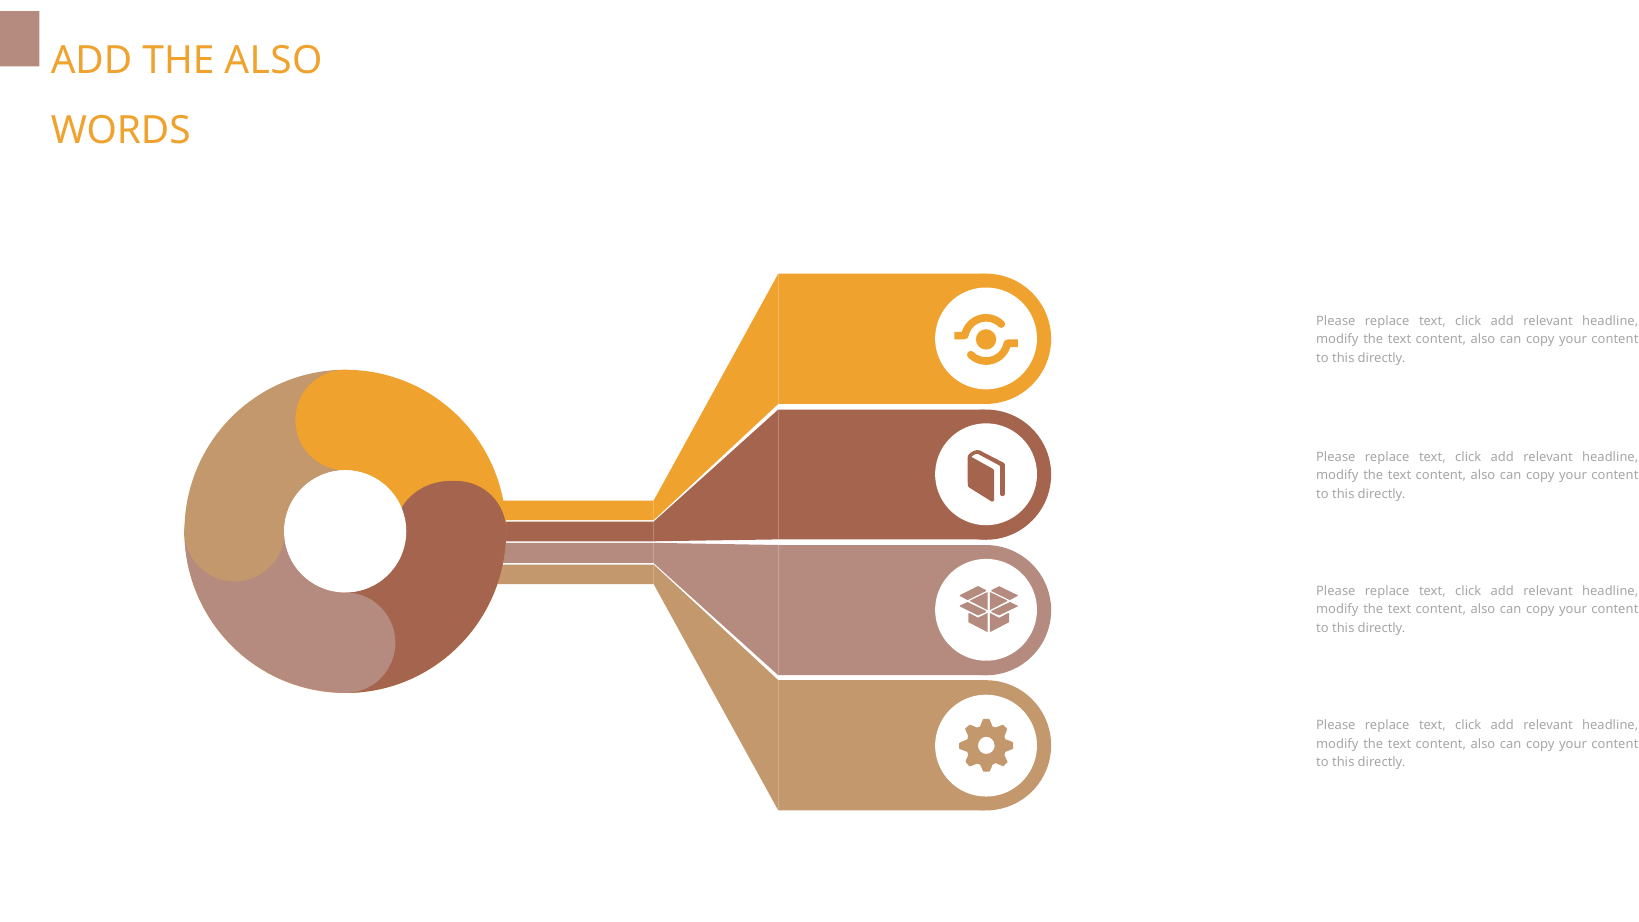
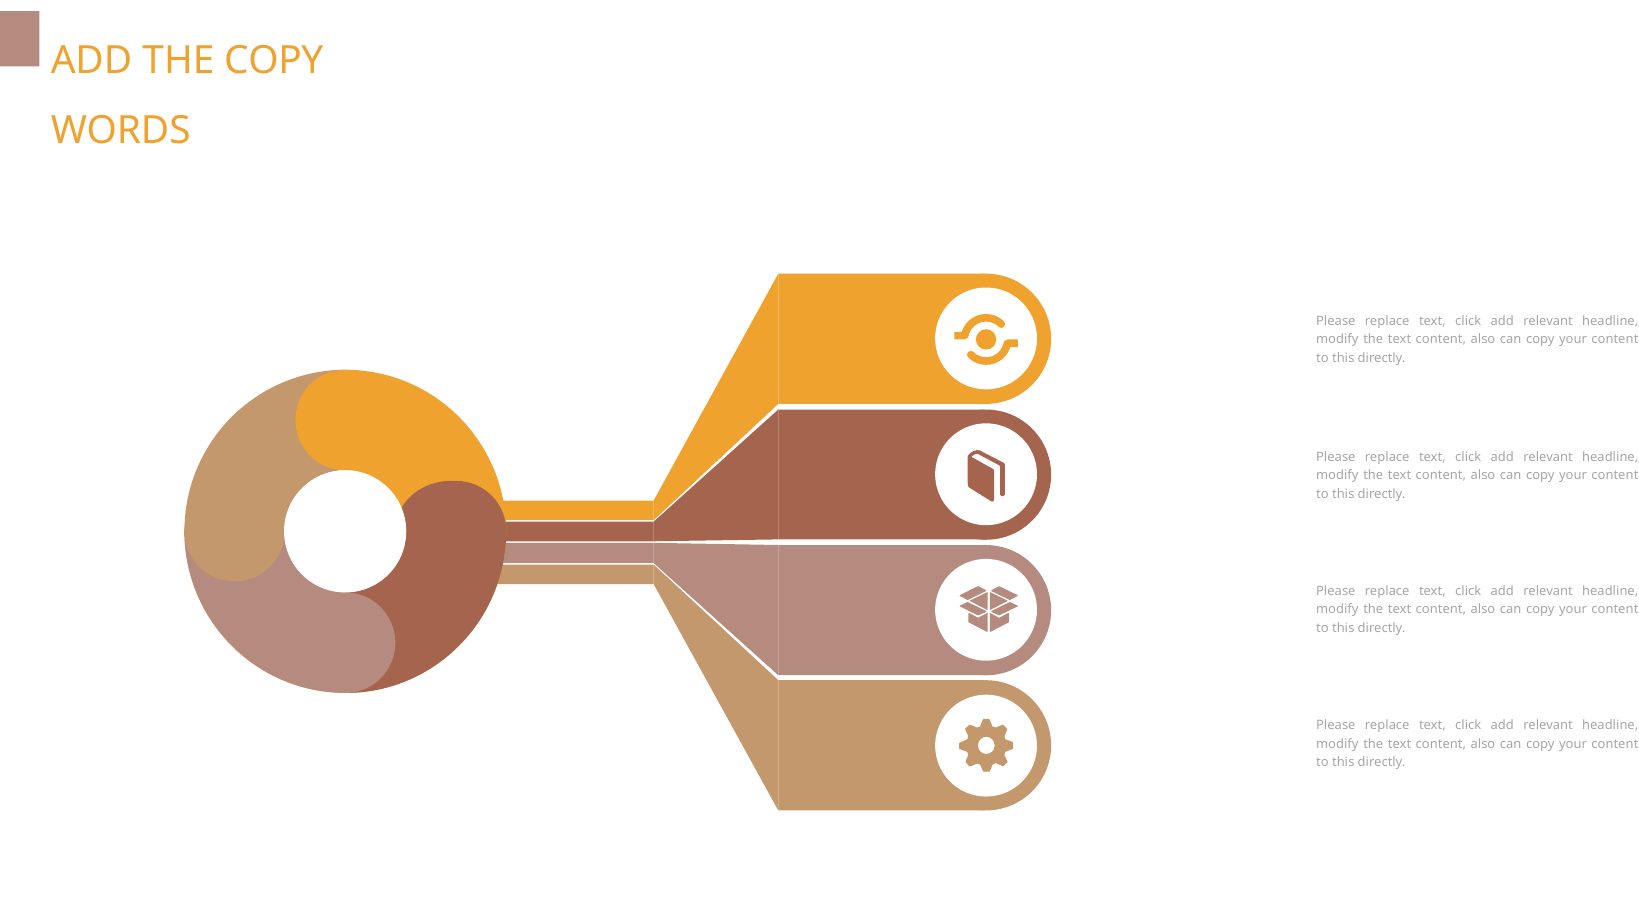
THE ALSO: ALSO -> COPY (274, 61)
